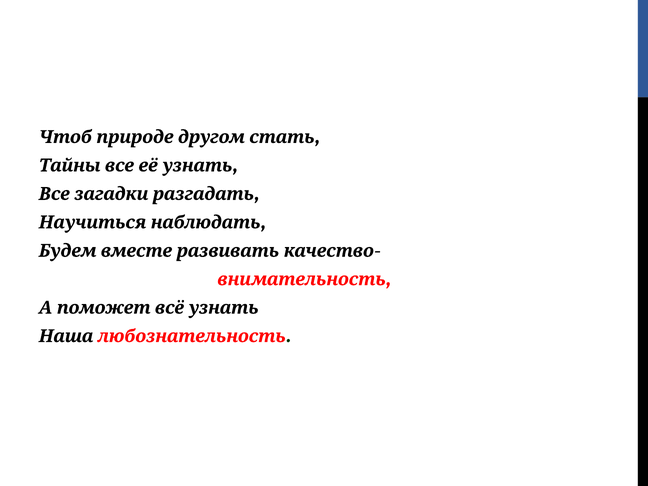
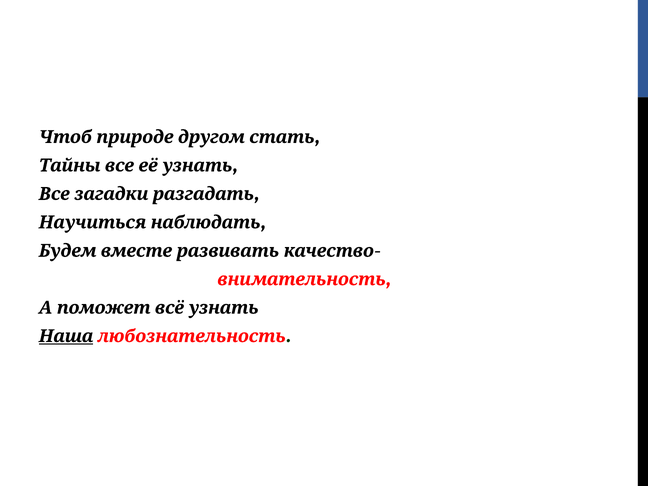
Наша underline: none -> present (66, 336)
